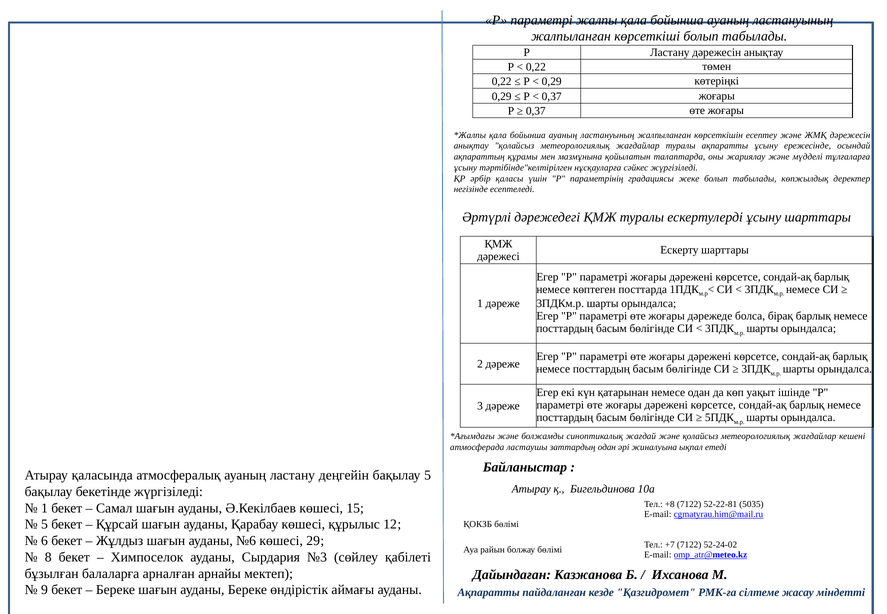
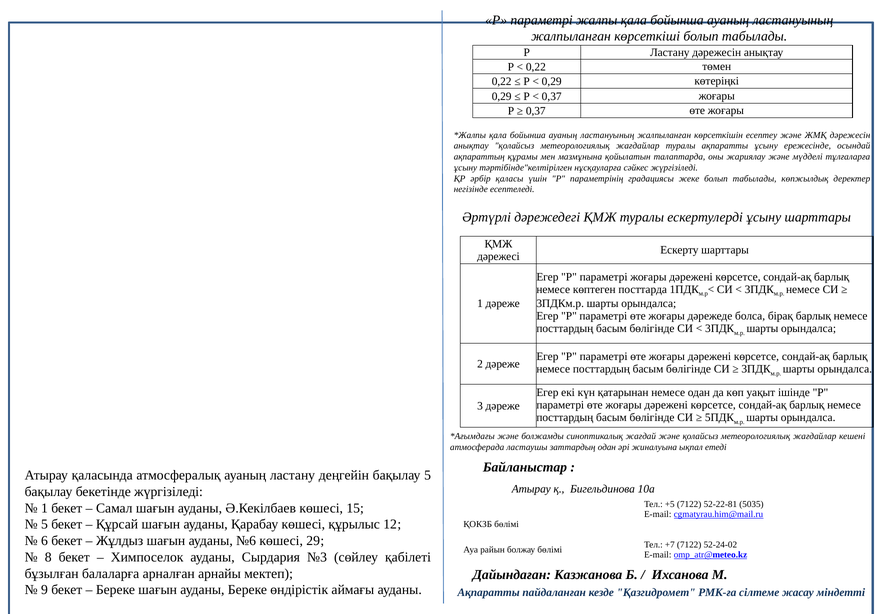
+8: +8 -> +5 (670, 504)
